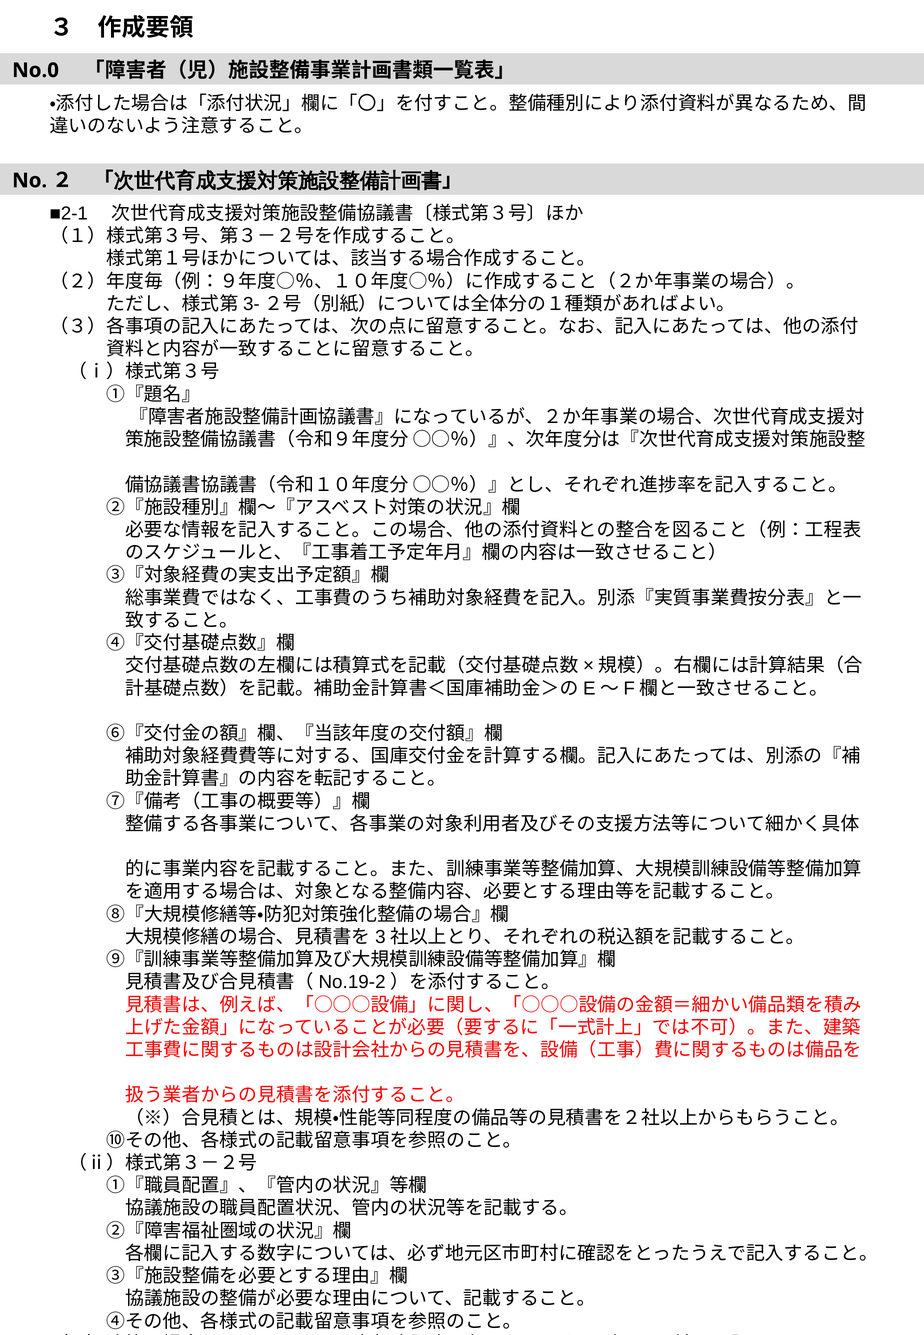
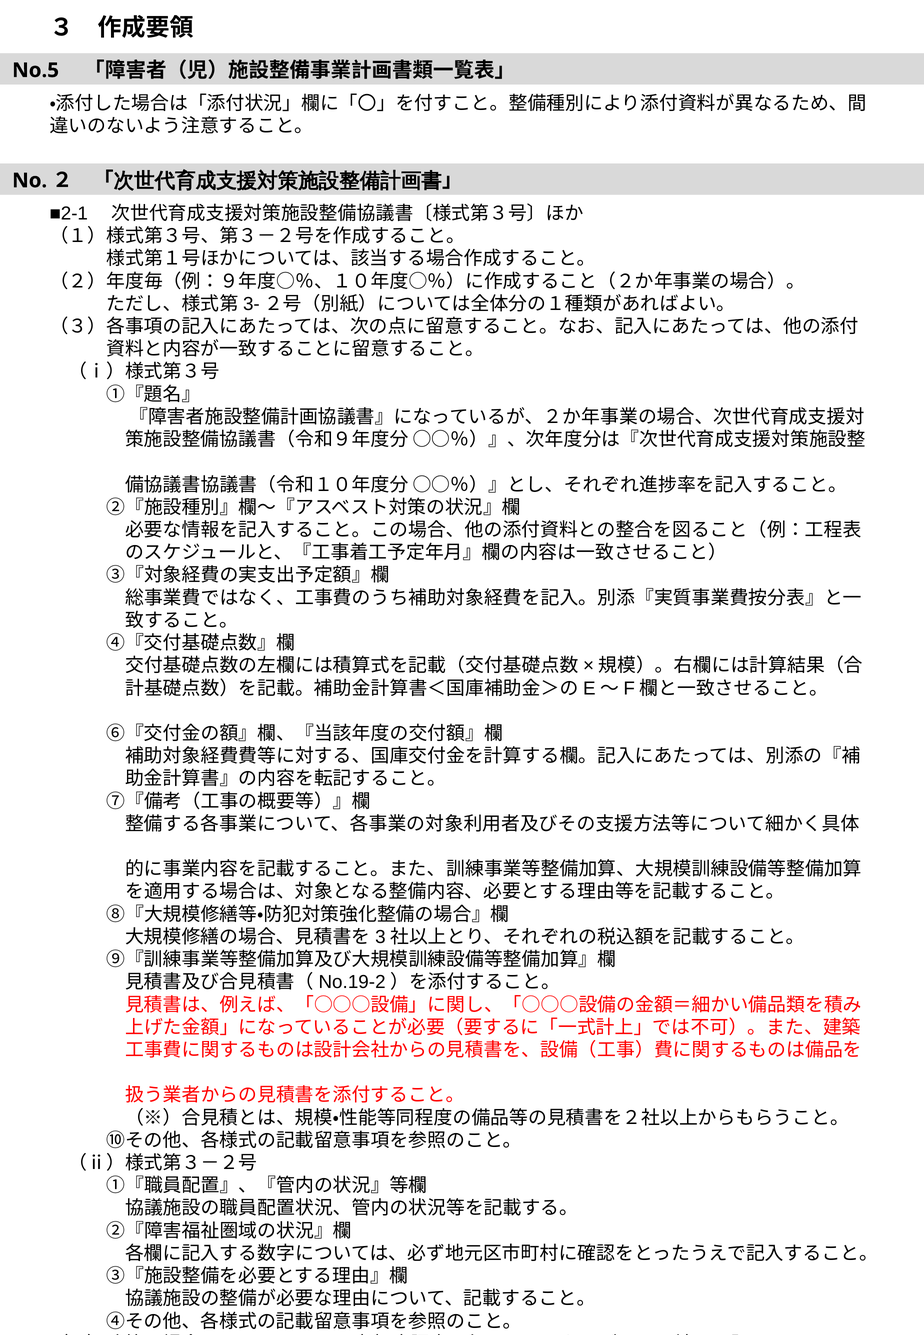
No.0: No.0 -> No.5 (36, 70)
